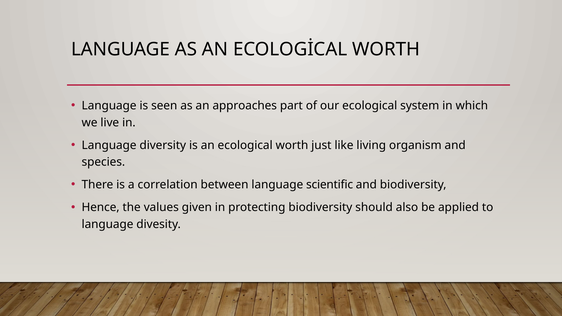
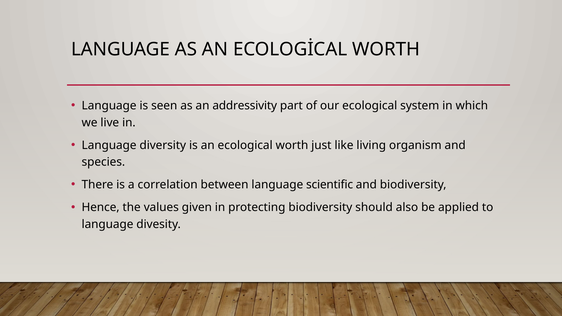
approaches: approaches -> addressivity (245, 106)
